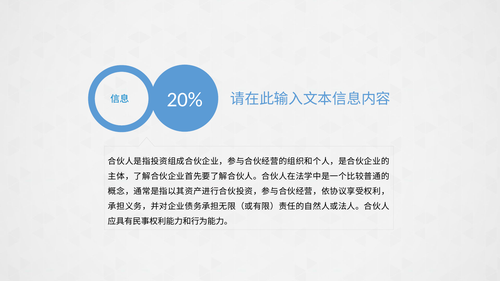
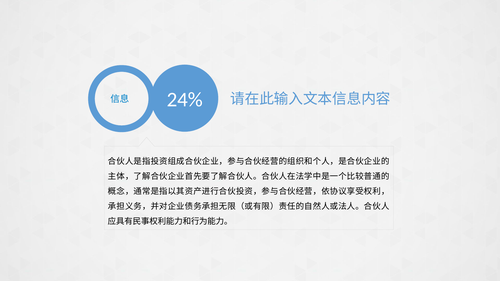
20%: 20% -> 24% (185, 100)
